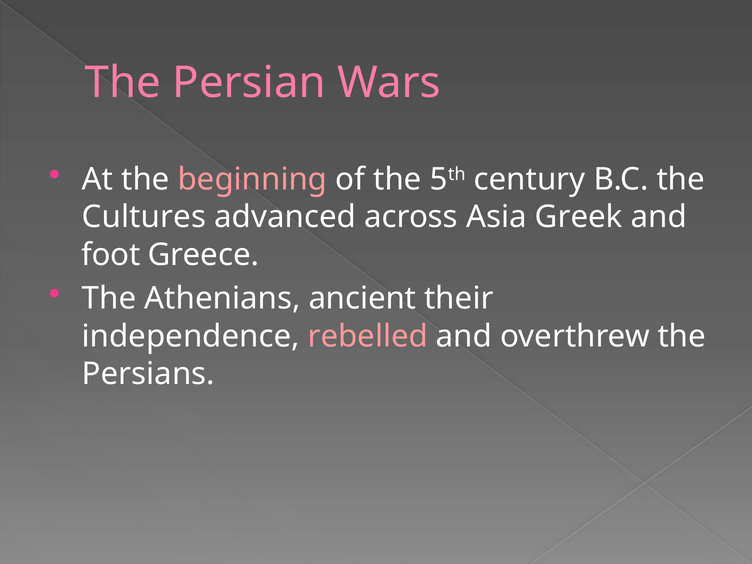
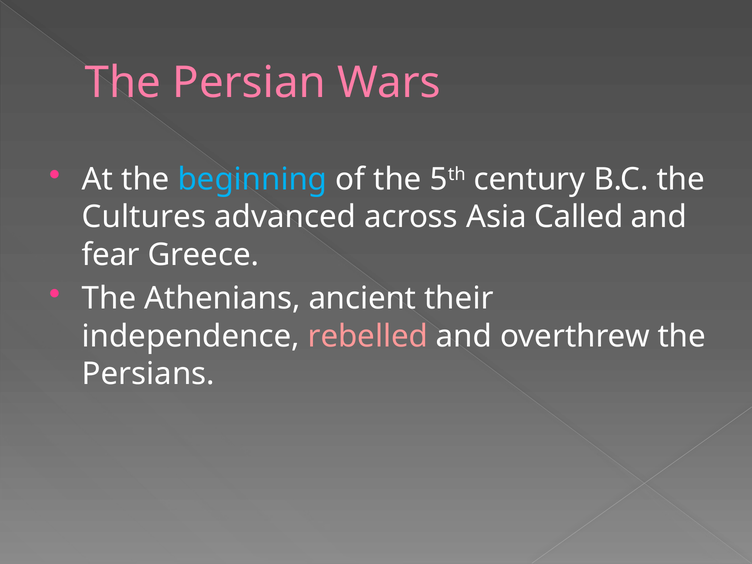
beginning colour: pink -> light blue (252, 180)
Greek: Greek -> Called (579, 217)
foot: foot -> fear (111, 255)
